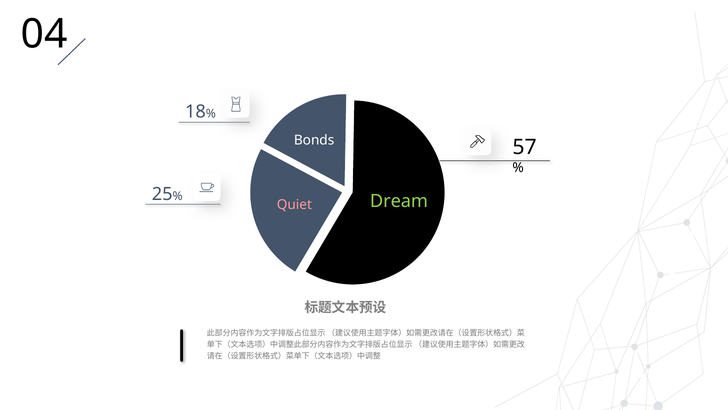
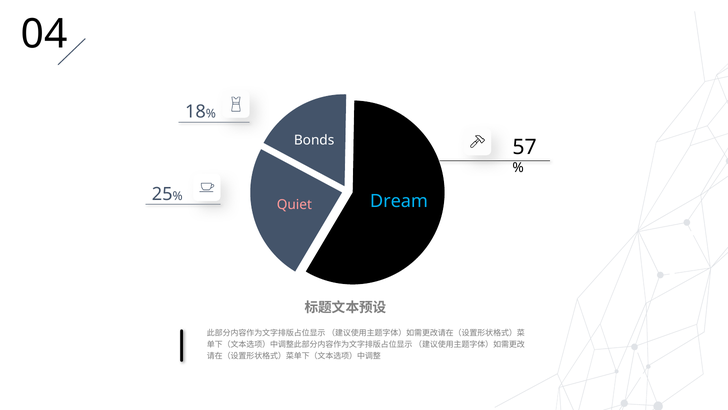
Dream colour: light green -> light blue (399, 201)
